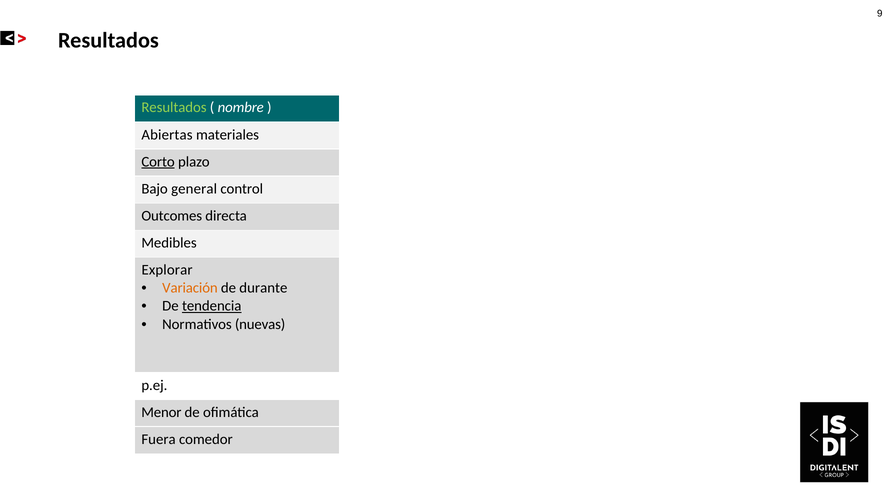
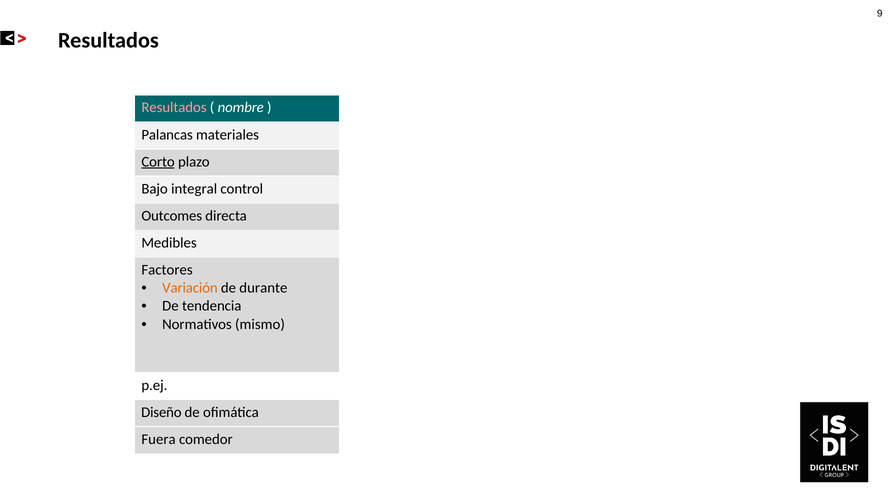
Resultados colour: light green -> pink (174, 108)
Abiertas: Abiertas -> Palancas (167, 135)
general: general -> integral (194, 189)
Explorar: Explorar -> Factores (167, 270)
tendencia underline: present -> none (212, 306)
nuevas: nuevas -> mismo (260, 324)
Menor: Menor -> Diseño (161, 412)
